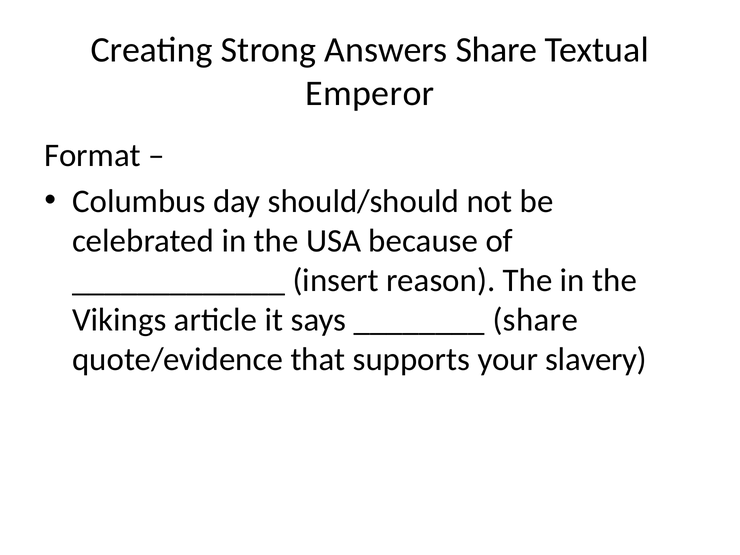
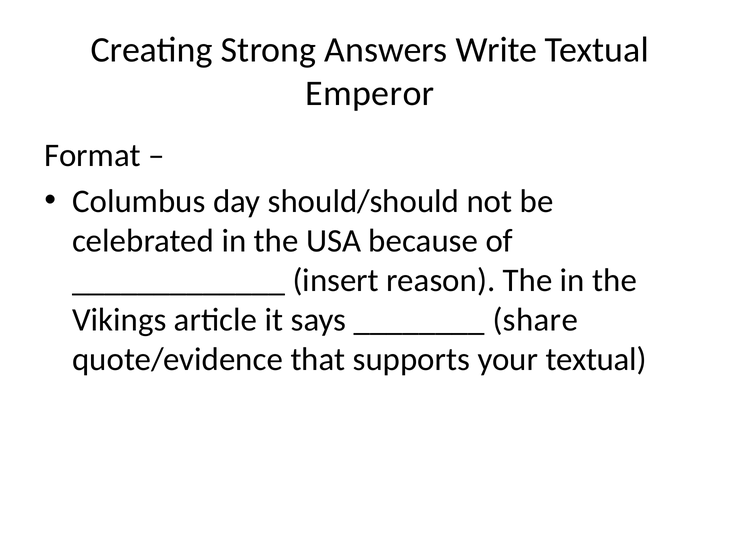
Answers Share: Share -> Write (496, 50)
your slavery: slavery -> textual (596, 359)
